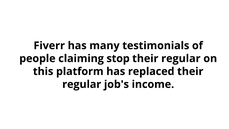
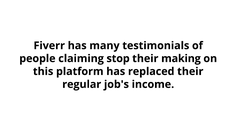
regular: regular -> making (181, 58)
